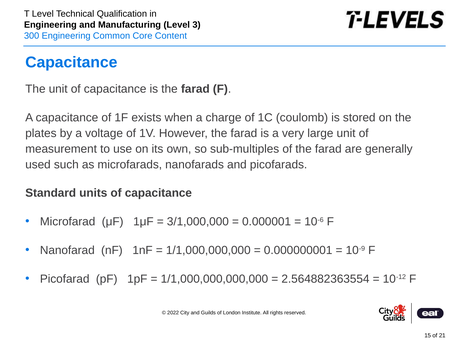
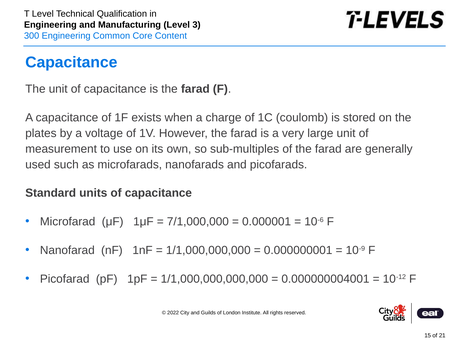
3/1,000,000: 3/1,000,000 -> 7/1,000,000 (198, 222)
2.564882363554: 2.564882363554 -> 0.000000004001 (325, 280)
